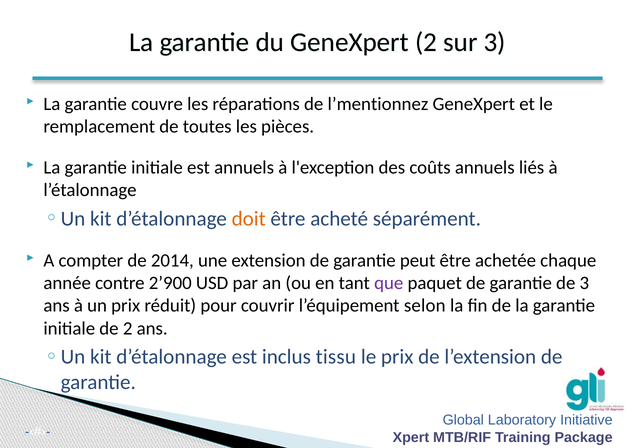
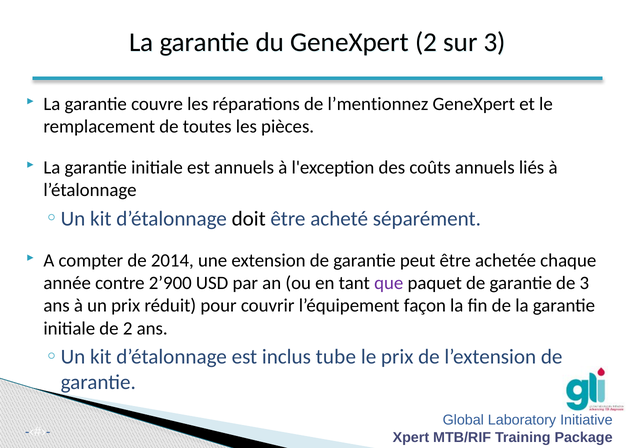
doit colour: orange -> black (249, 219)
selon: selon -> façon (425, 306)
tissu: tissu -> tube (336, 357)
